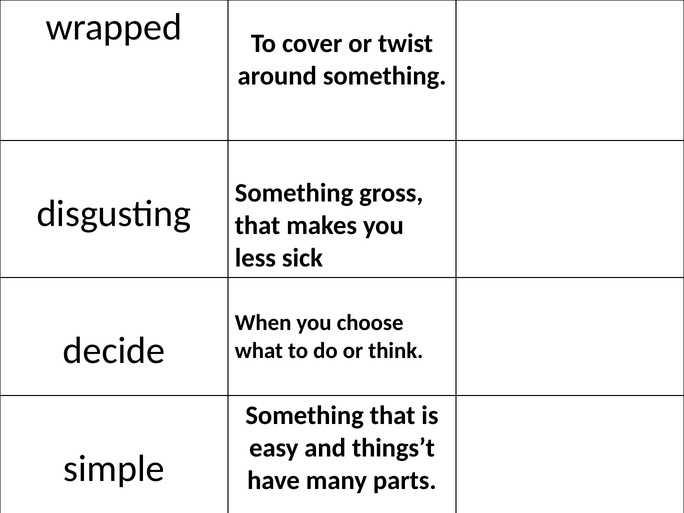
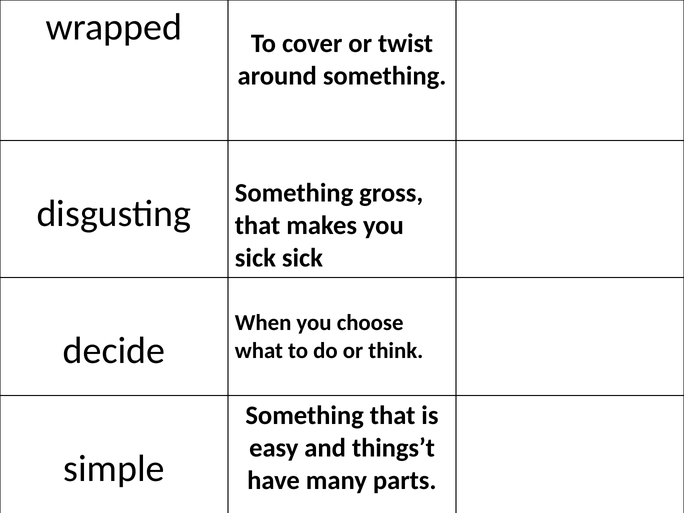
less: less -> sick (255, 258)
